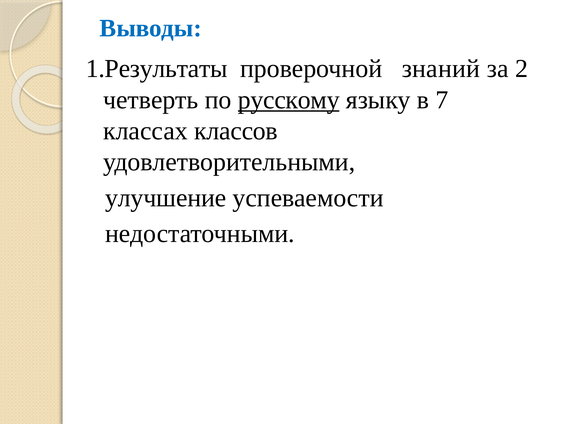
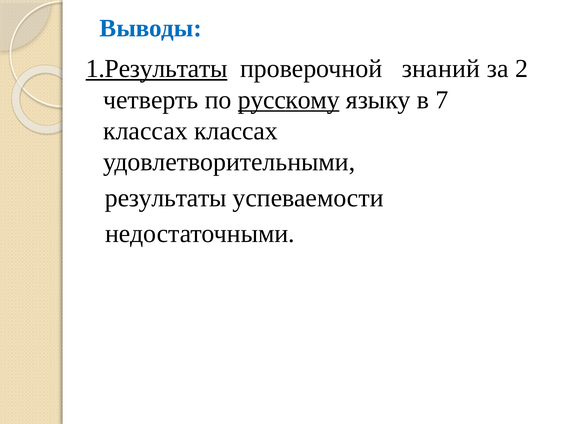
1.Результаты underline: none -> present (157, 69)
классах классов: классов -> классах (236, 131)
улучшение: улучшение -> результаты (166, 198)
